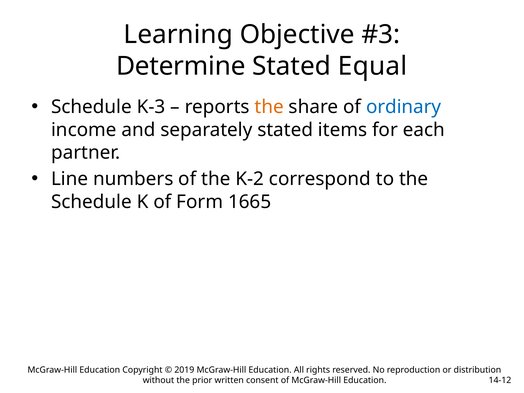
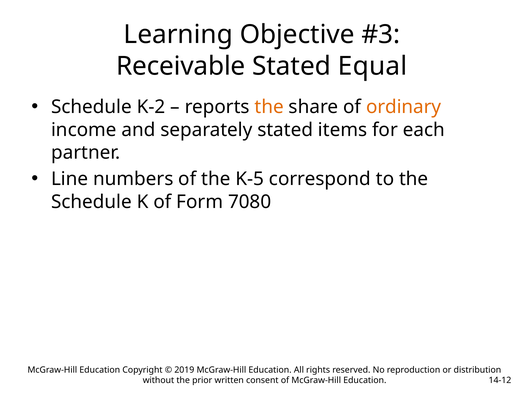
Determine: Determine -> Receivable (181, 66)
K-3: K-3 -> K-2 (151, 107)
ordinary colour: blue -> orange (404, 107)
K-2: K-2 -> K-5 (250, 179)
1665: 1665 -> 7080 (250, 202)
